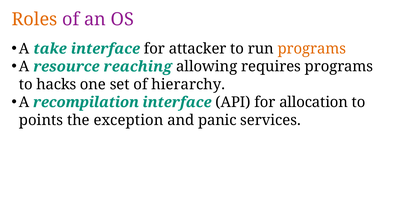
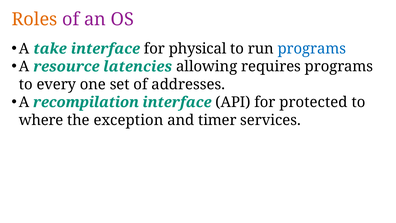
attacker: attacker -> physical (198, 49)
programs colour: orange -> blue (312, 49)
reaching: reaching -> latencies (138, 67)
hacks: hacks -> every (56, 84)
hierarchy: hierarchy -> addresses (188, 84)
allocation: allocation -> protected (313, 102)
points: points -> where (41, 120)
panic: panic -> timer (217, 120)
